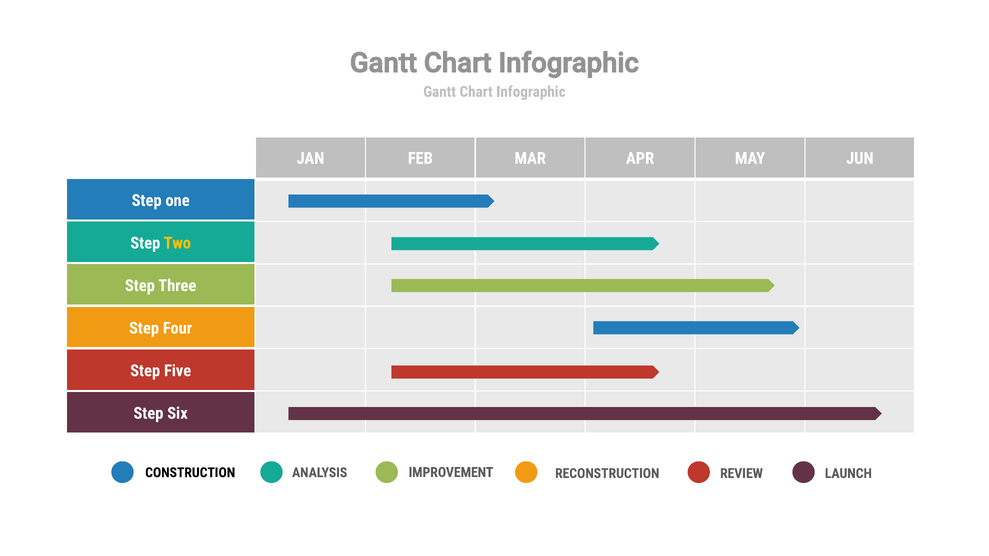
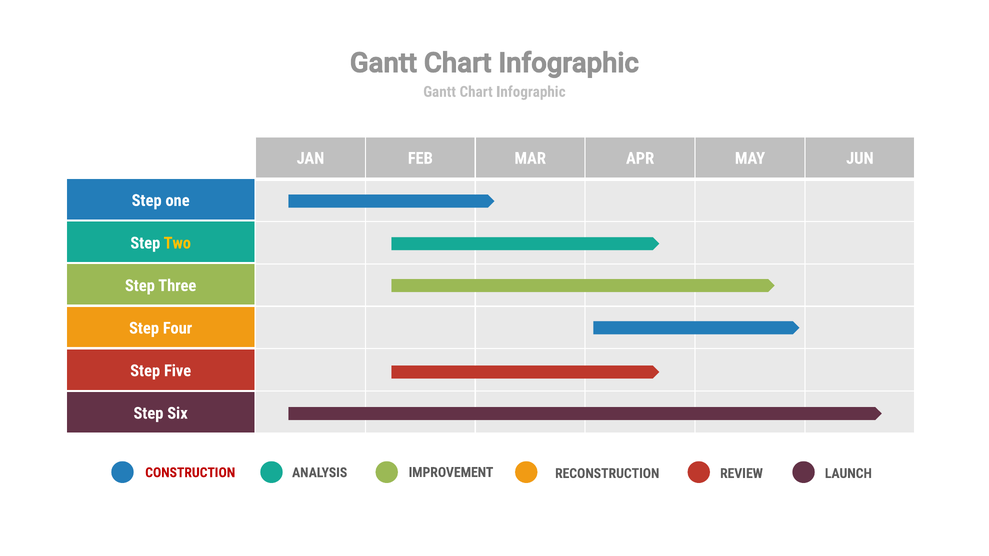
CONSTRUCTION colour: black -> red (190, 473)
